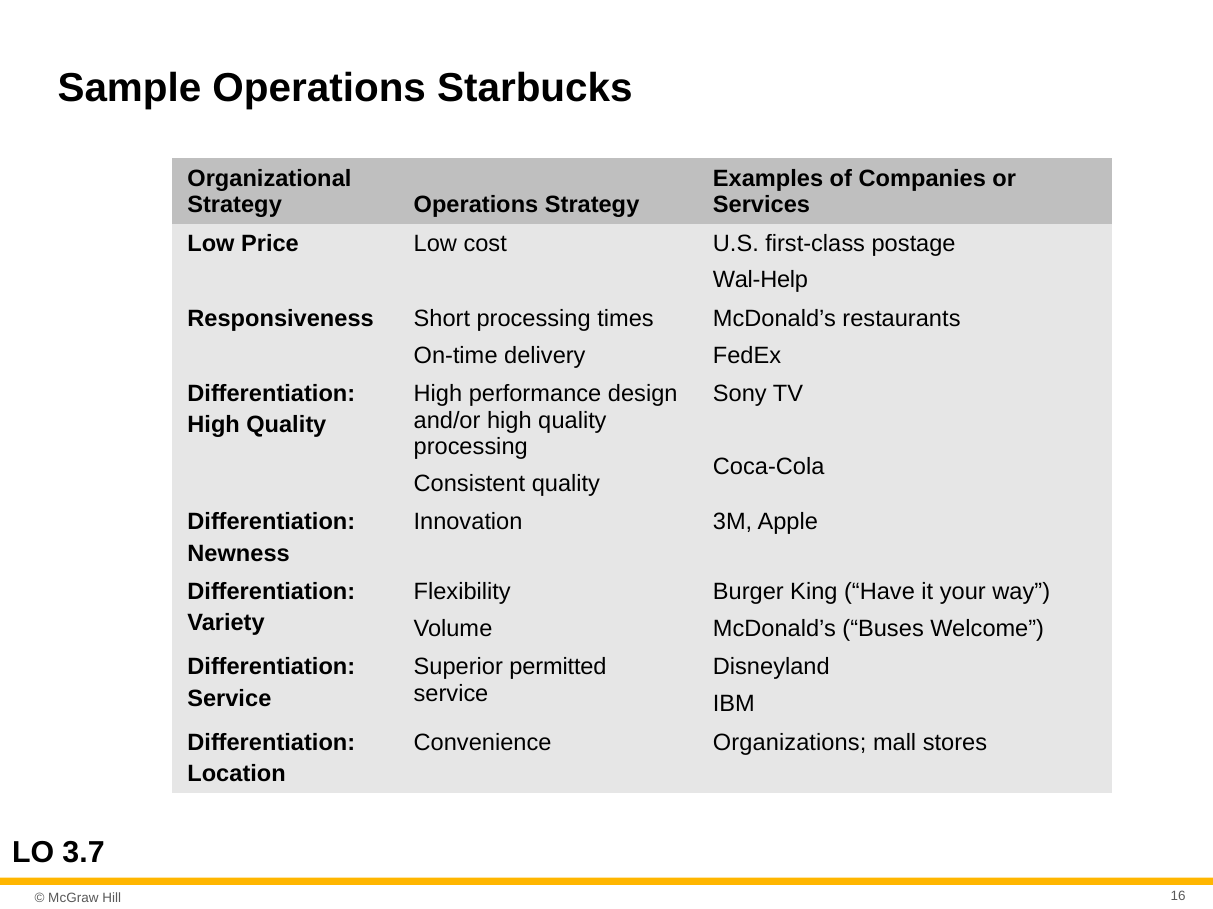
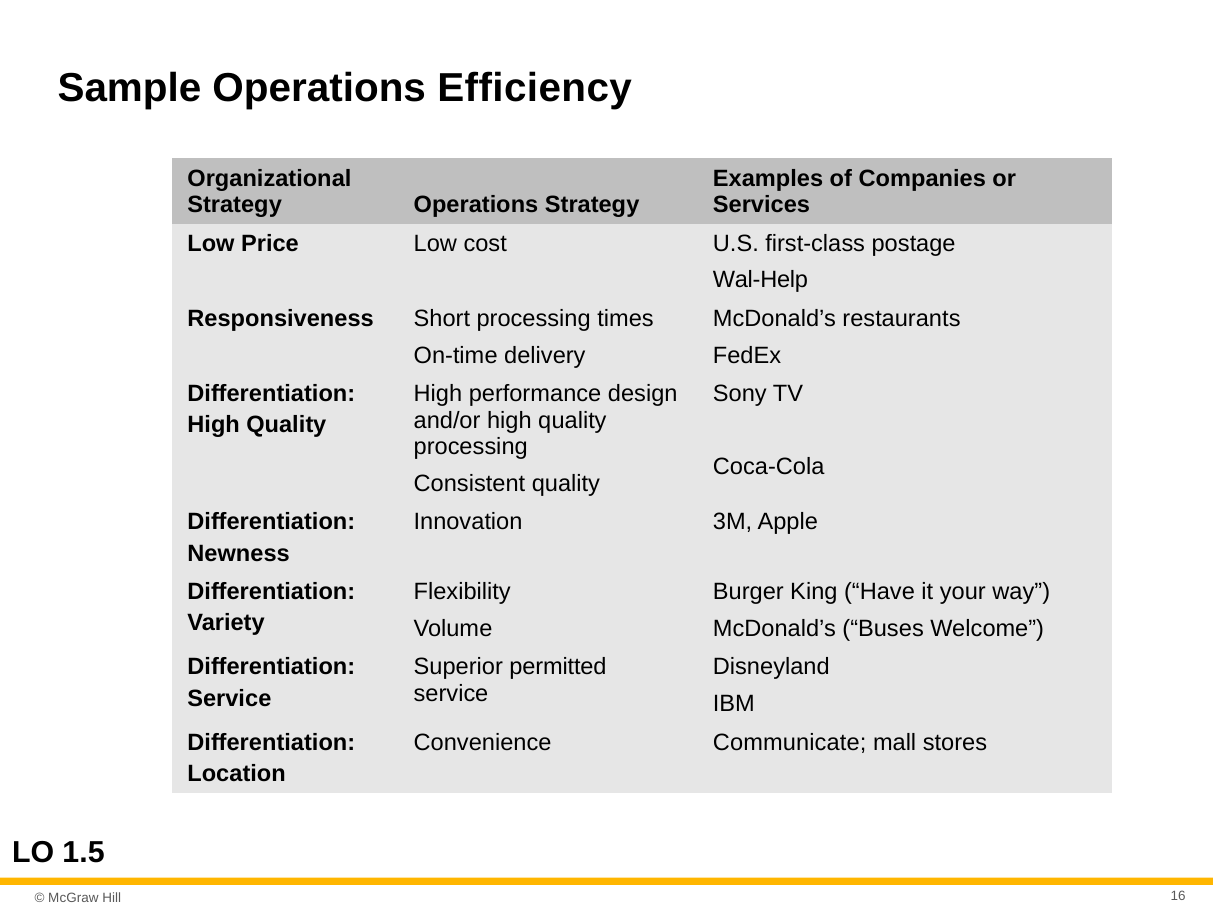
Starbucks: Starbucks -> Efficiency (535, 88)
Organizations: Organizations -> Communicate (790, 743)
3.7: 3.7 -> 1.5 (84, 853)
